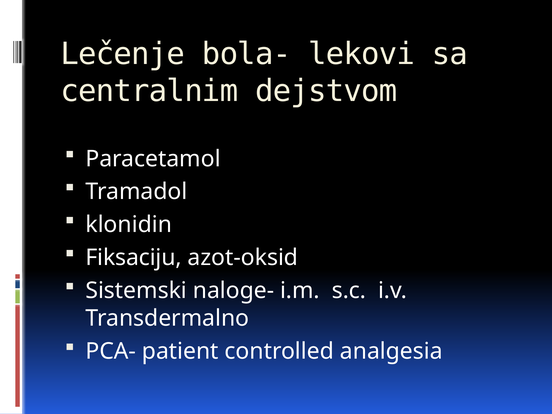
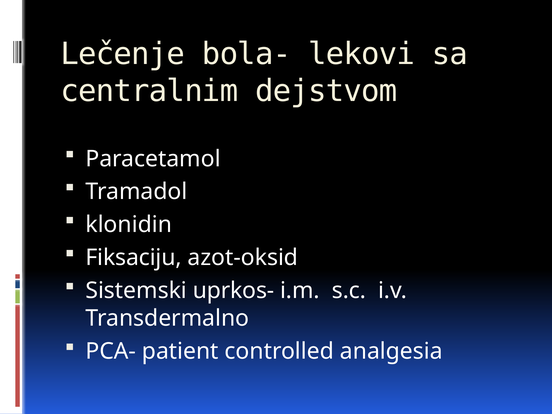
naloge-: naloge- -> uprkos- (234, 291)
